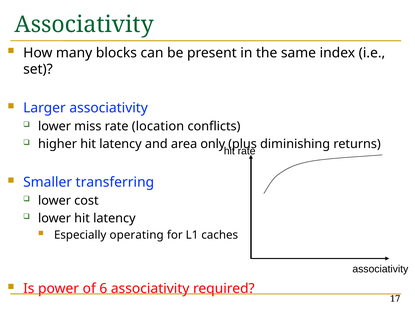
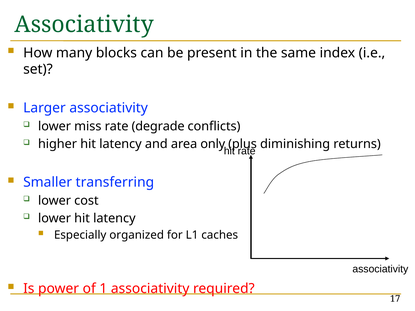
location: location -> degrade (158, 127)
operating: operating -> organized (137, 235)
6: 6 -> 1 (103, 289)
